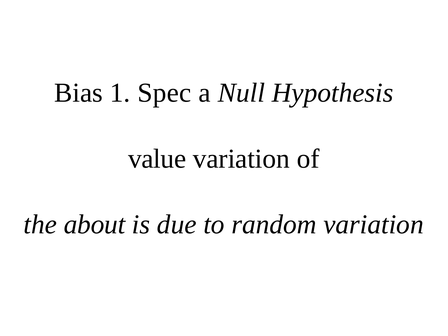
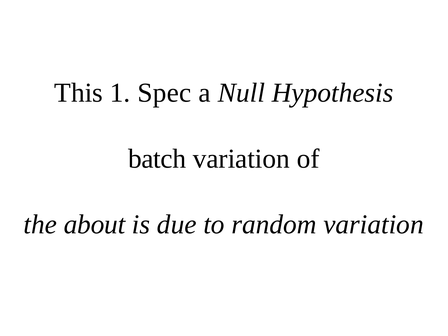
Bias: Bias -> This (79, 93)
value: value -> batch (157, 159)
